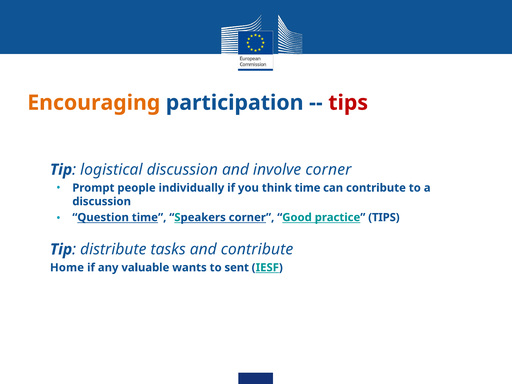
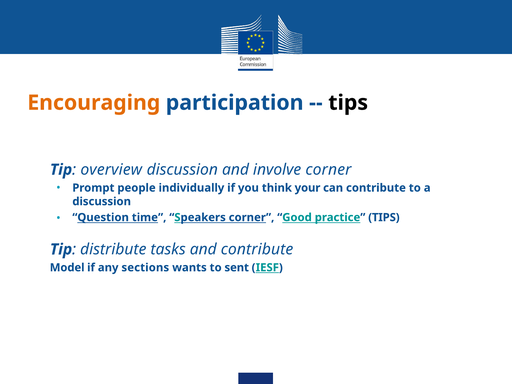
tips colour: red -> black (348, 103)
logistical: logistical -> overview (111, 170)
think time: time -> your (308, 188)
Home: Home -> Model (67, 268)
valuable: valuable -> sections (145, 268)
